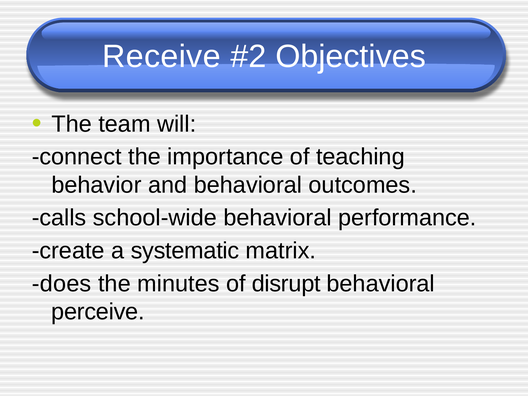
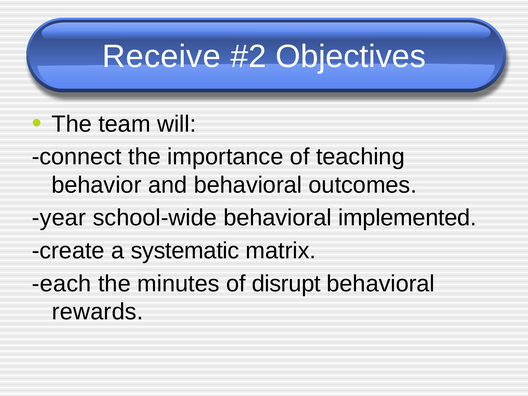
calls: calls -> year (59, 218)
performance: performance -> implemented (407, 218)
does: does -> each (62, 284)
perceive: perceive -> rewards (98, 312)
